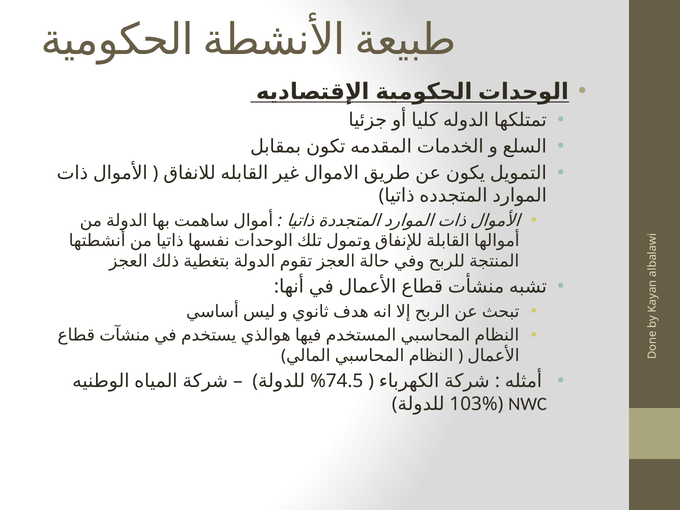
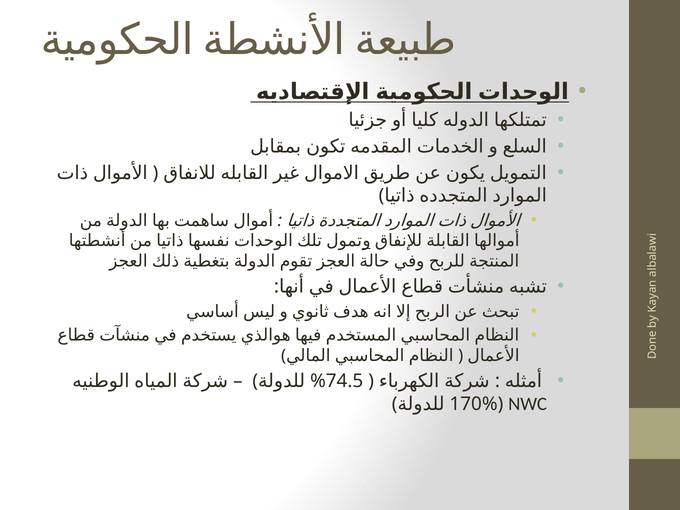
103%: 103% -> 170% (474, 404)
